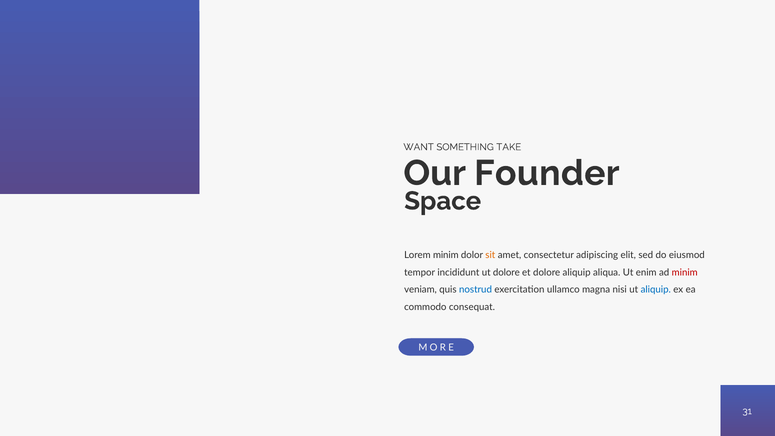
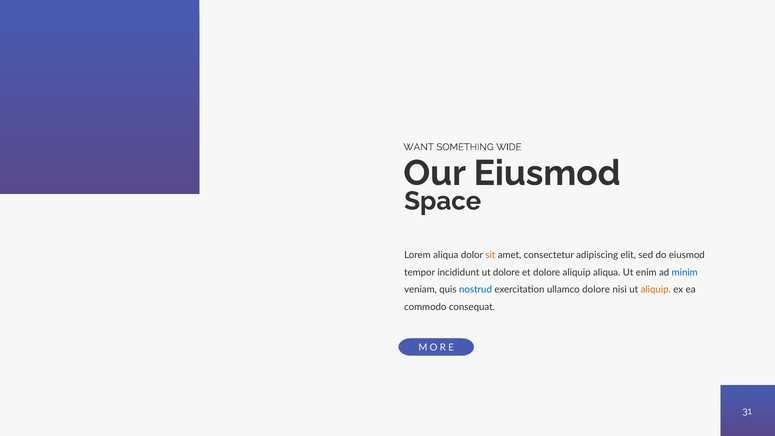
TAKE: TAKE -> WIDE (509, 147)
Our Founder: Founder -> Eiusmod (547, 173)
Lorem minim: minim -> aliqua (446, 255)
minim colour: red -> blue (685, 272)
ullamco magna: magna -> dolore (596, 290)
aliquip colour: blue -> orange (656, 290)
